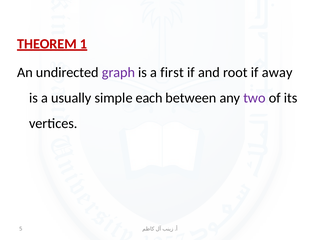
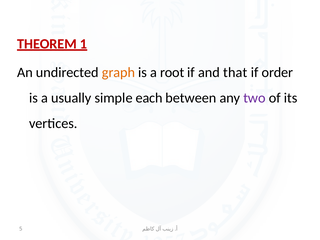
graph colour: purple -> orange (118, 72)
first: first -> root (172, 72)
root: root -> that (235, 72)
away: away -> order (277, 72)
